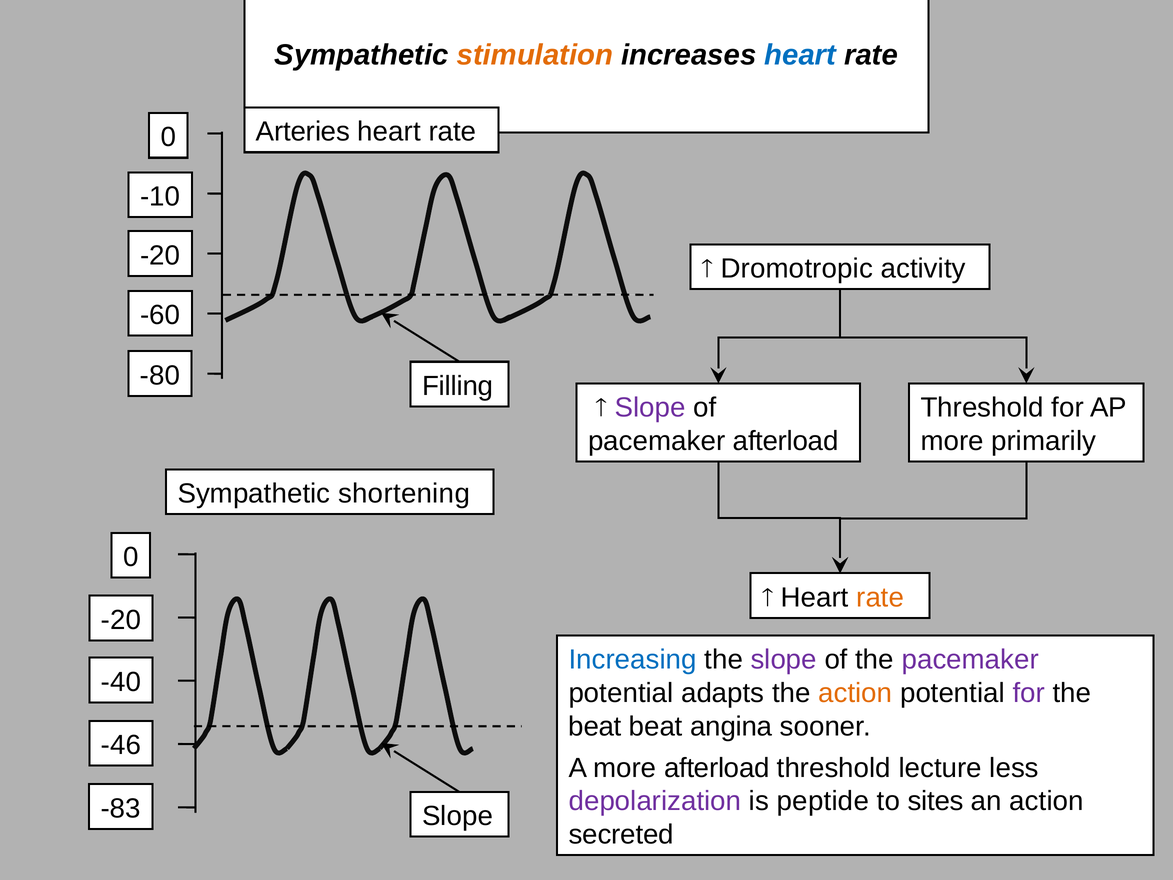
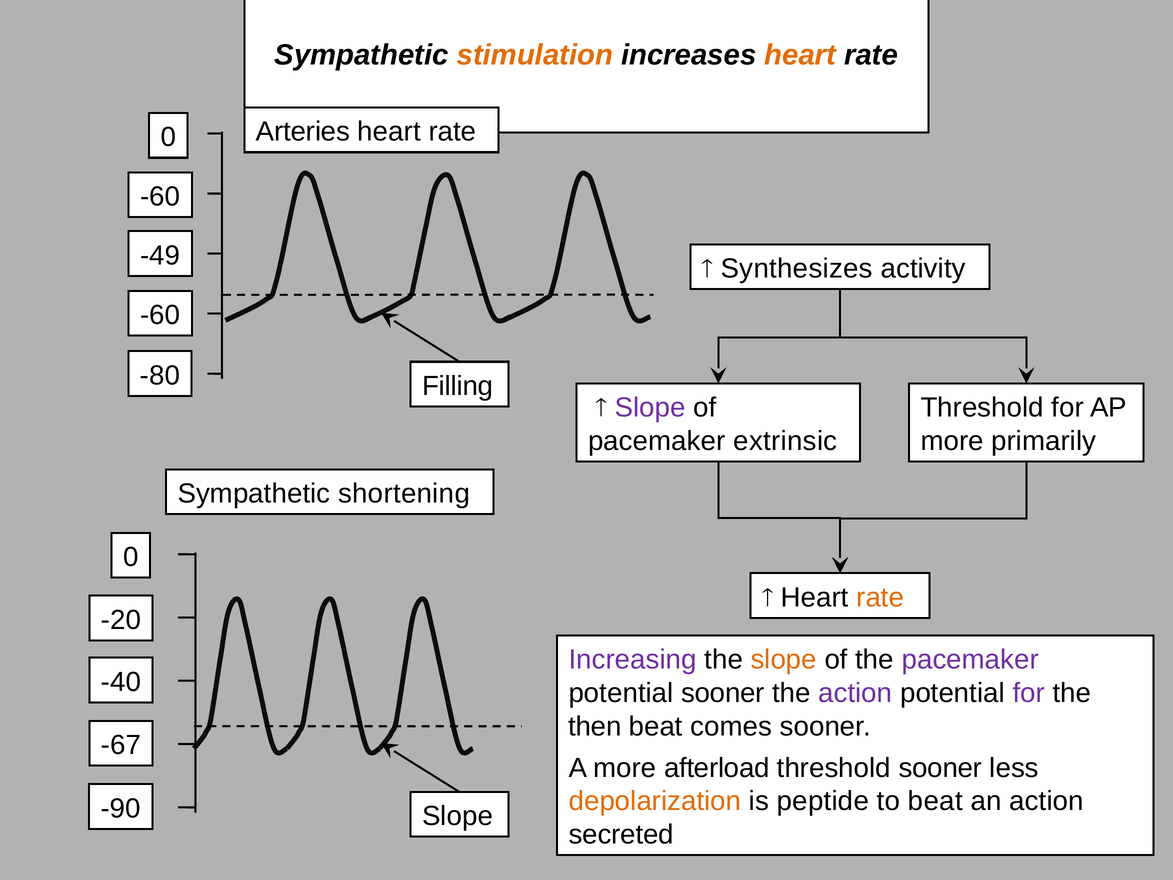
heart colour: blue -> orange (800, 55)
-10: -10 -> -60 (160, 197)
-20: -20 -> -49 (160, 255)
Dromotropic: Dromotropic -> Synthesizes (797, 269)
pacemaker afterload: afterload -> extrinsic (785, 441)
Increasing colour: blue -> purple (633, 660)
slope colour: purple -> orange (784, 660)
potential adapts: adapts -> sooner (723, 693)
action colour: orange -> purple (855, 693)
beat: beat -> then (595, 726)
angina: angina -> comes (731, 726)
-46: -46 -> -67 (121, 745)
threshold lecture: lecture -> sooner (940, 768)
depolarization colour: purple -> orange (655, 801)
to sites: sites -> beat (935, 801)
-83: -83 -> -90 (121, 808)
